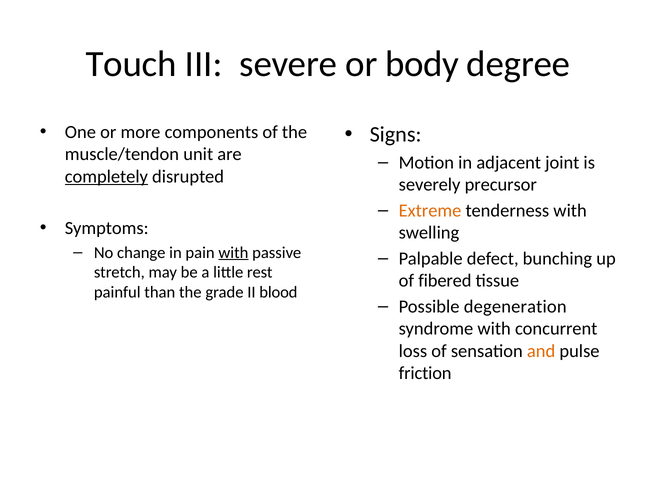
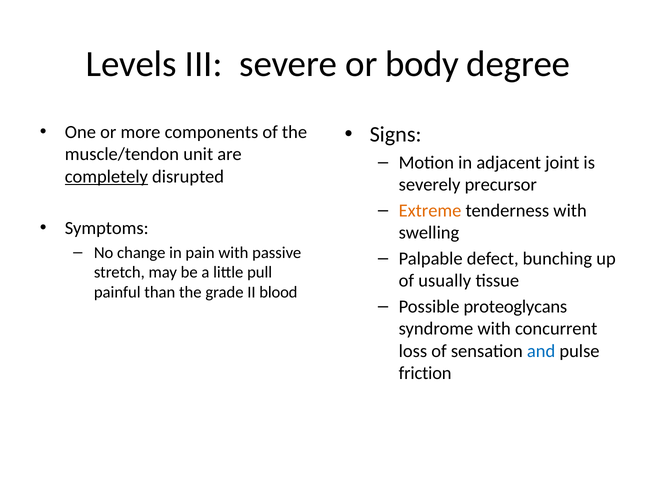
Touch: Touch -> Levels (131, 64)
with underline: present -> none (233, 252)
rest: rest -> pull (260, 272)
fibered: fibered -> usually (445, 281)
degeneration: degeneration -> proteoglycans (515, 307)
and colour: orange -> blue (541, 351)
